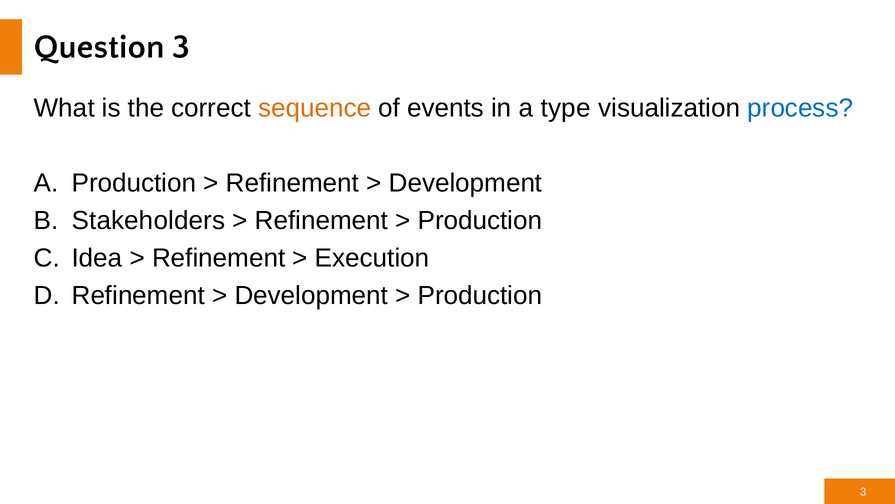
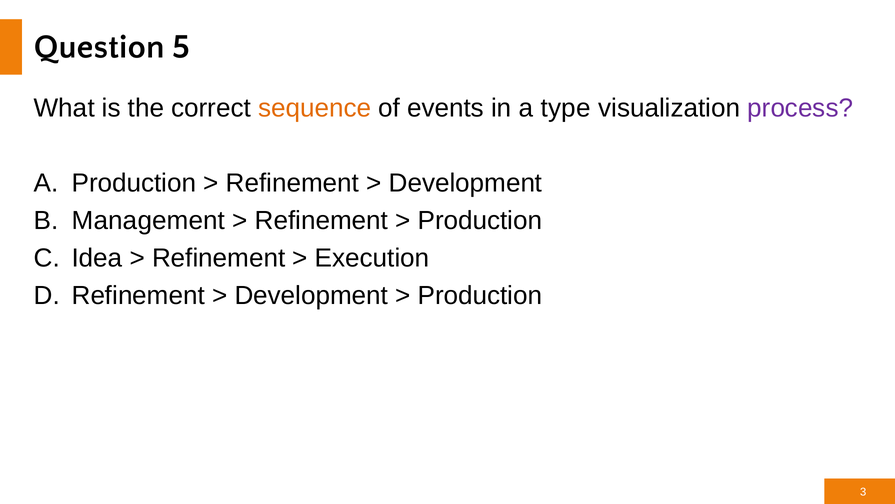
Question 3: 3 -> 5 (181, 47)
process colour: blue -> purple (800, 108)
Stakeholders: Stakeholders -> Management (148, 220)
